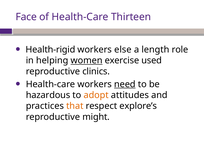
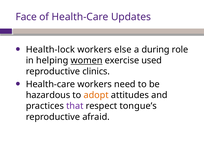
Thirteen: Thirteen -> Updates (131, 17)
Health-rigid: Health-rigid -> Health-lock (50, 50)
length: length -> during (156, 50)
need underline: present -> none (125, 84)
that colour: orange -> purple (75, 106)
explore’s: explore’s -> tongue’s (138, 106)
might: might -> afraid (96, 117)
